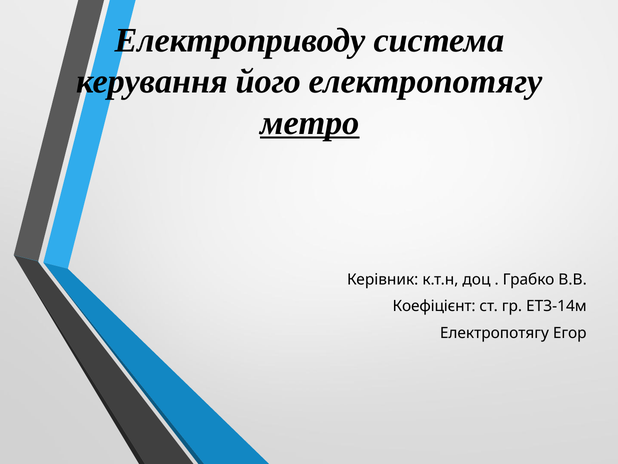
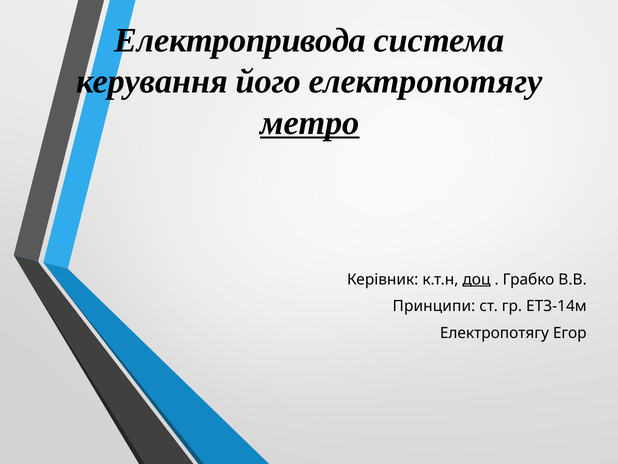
Електроприводу: Електроприводу -> Електропривода (240, 40)
доц underline: none -> present (476, 279)
Коефіцієнт: Коефіцієнт -> Принципи (434, 306)
